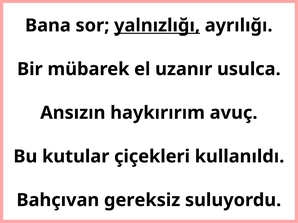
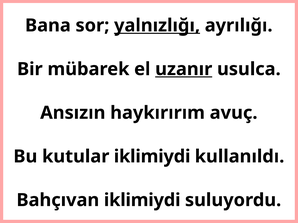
uzanır underline: none -> present (184, 69)
kutular çiçekleri: çiçekleri -> iklimiydi (152, 157)
Bahçıvan gereksiz: gereksiz -> iklimiydi (142, 201)
